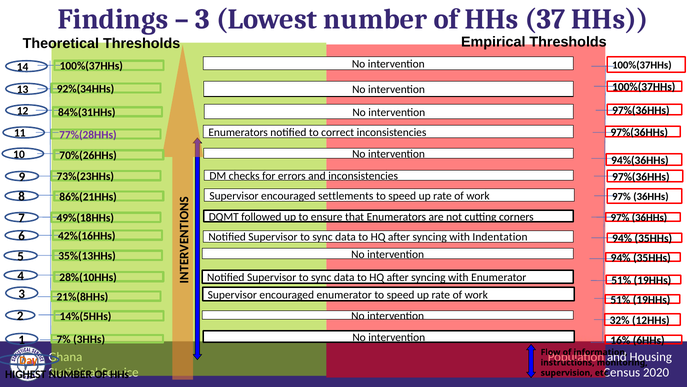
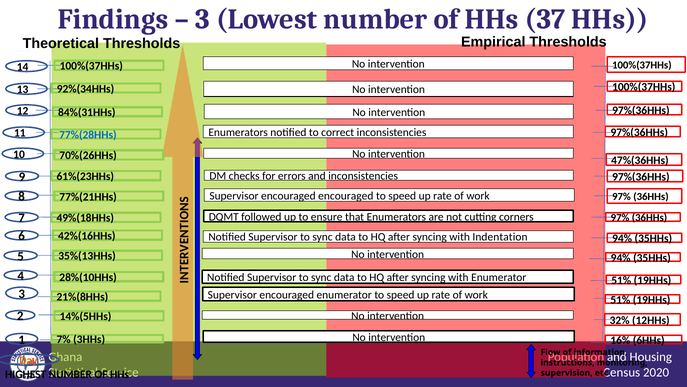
77%(28HHs colour: purple -> blue (88, 135)
94%(36HHs: 94%(36HHs -> 47%(36HHs (640, 160)
73%(23HHs: 73%(23HHs -> 61%(23HHs (85, 176)
encouraged settlements: settlements -> encouraged (346, 196)
86%(21HHs: 86%(21HHs -> 77%(21HHs (88, 196)
